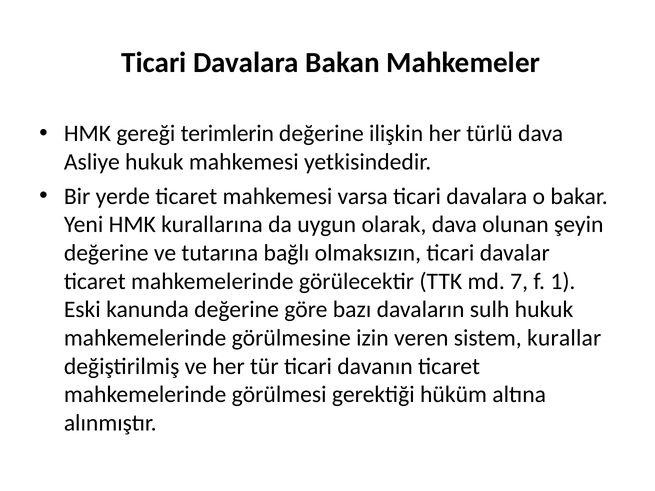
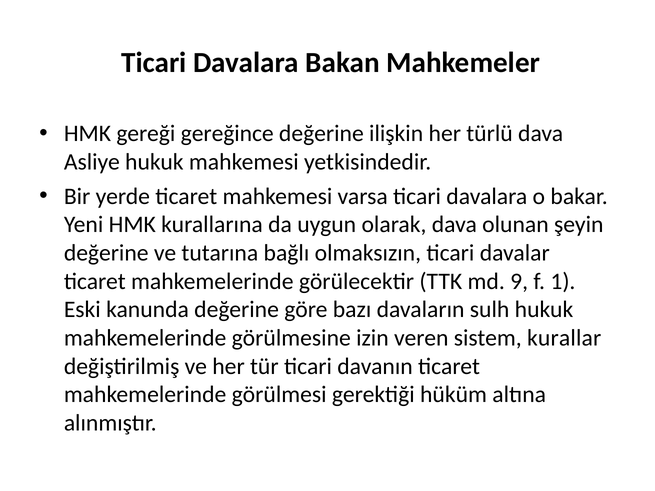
terimlerin: terimlerin -> gereğince (227, 134)
7: 7 -> 9 (519, 281)
